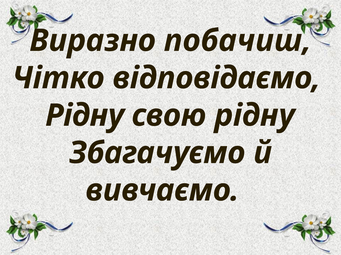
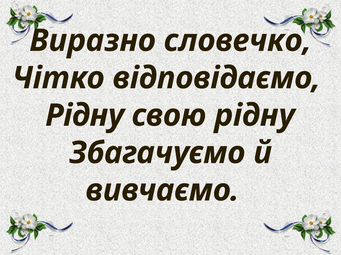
побачиш: побачиш -> словечко (238, 41)
